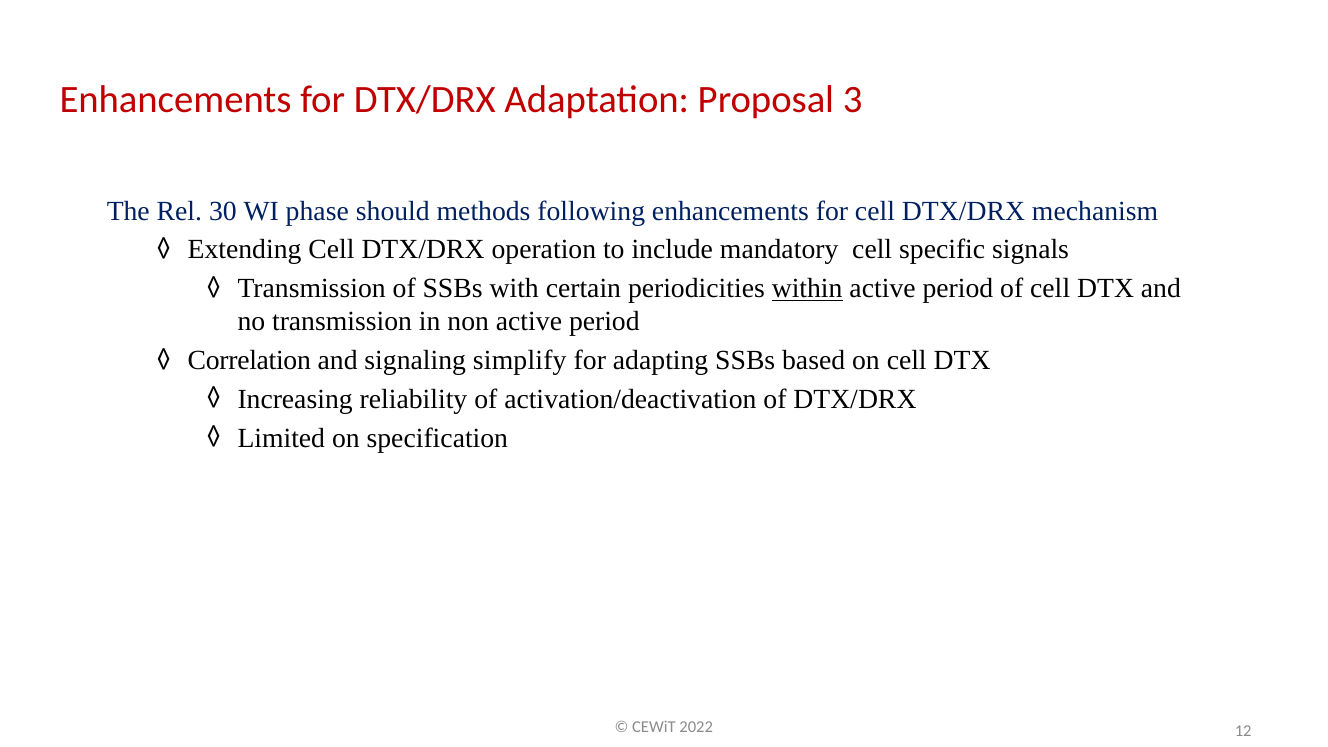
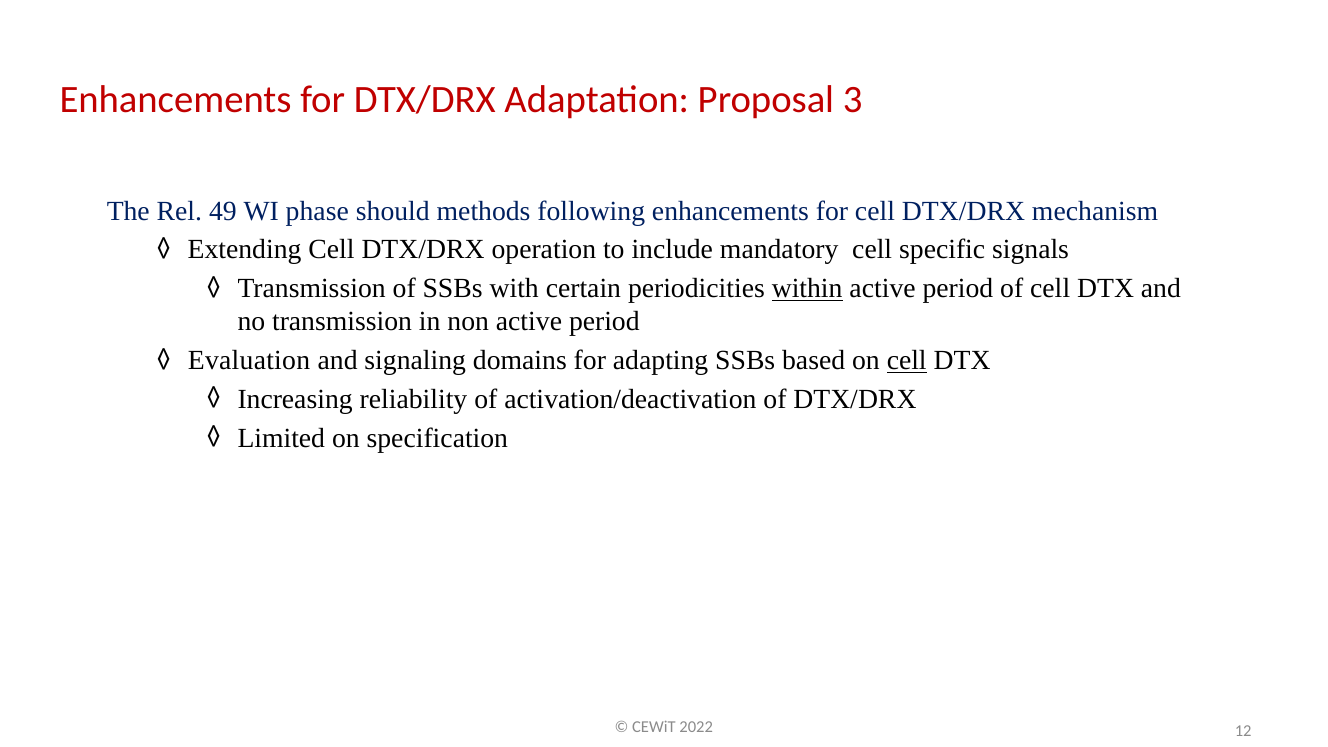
30: 30 -> 49 (223, 211)
Correlation: Correlation -> Evaluation (249, 361)
simplify: simplify -> domains (520, 361)
cell underline: none -> present (907, 361)
